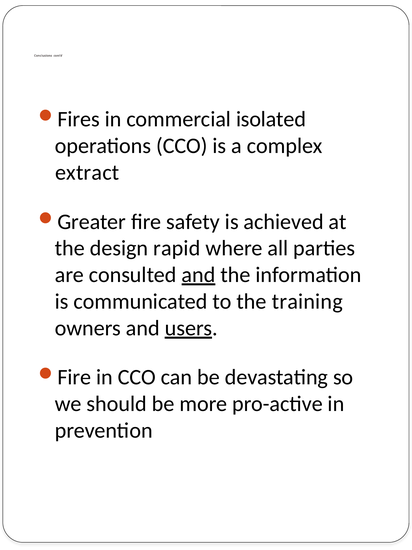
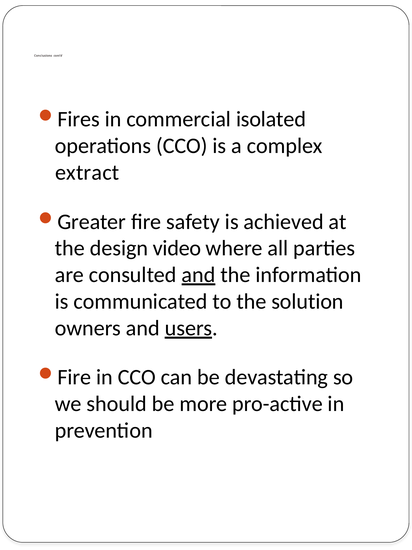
rapid: rapid -> video (177, 248)
training: training -> solution (307, 301)
